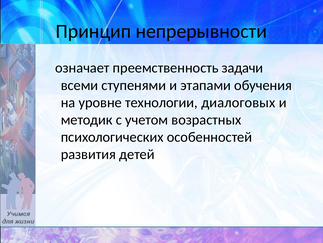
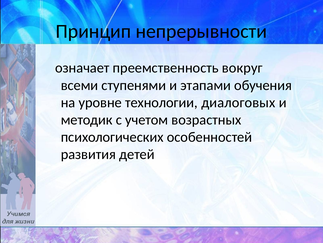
задачи: задачи -> вокруг (242, 68)
